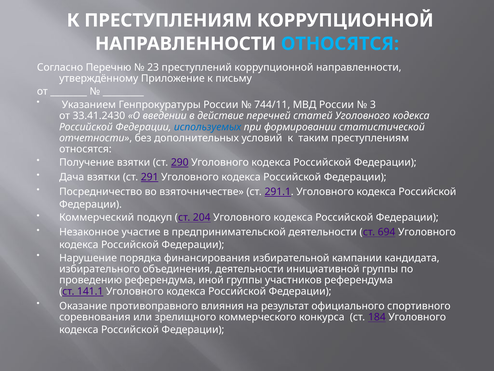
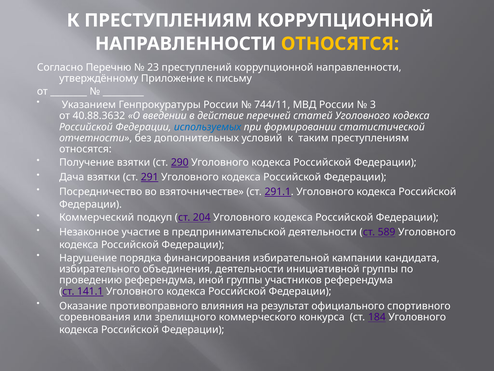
ОТНОСЯТСЯ colour: light blue -> yellow (340, 44)
33.41.2430: 33.41.2430 -> 40.88.3632 (99, 116)
694: 694 -> 589 (387, 232)
